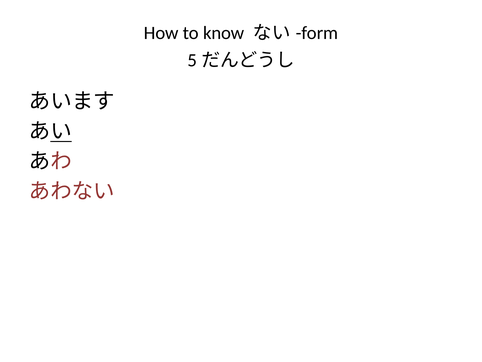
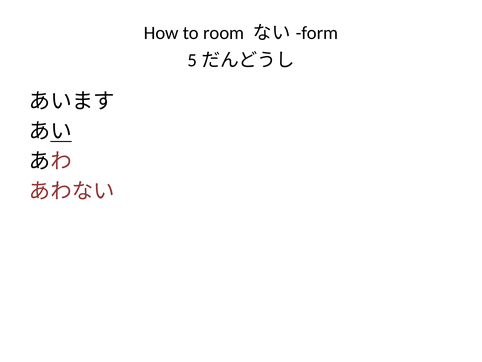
know: know -> room (224, 33)
